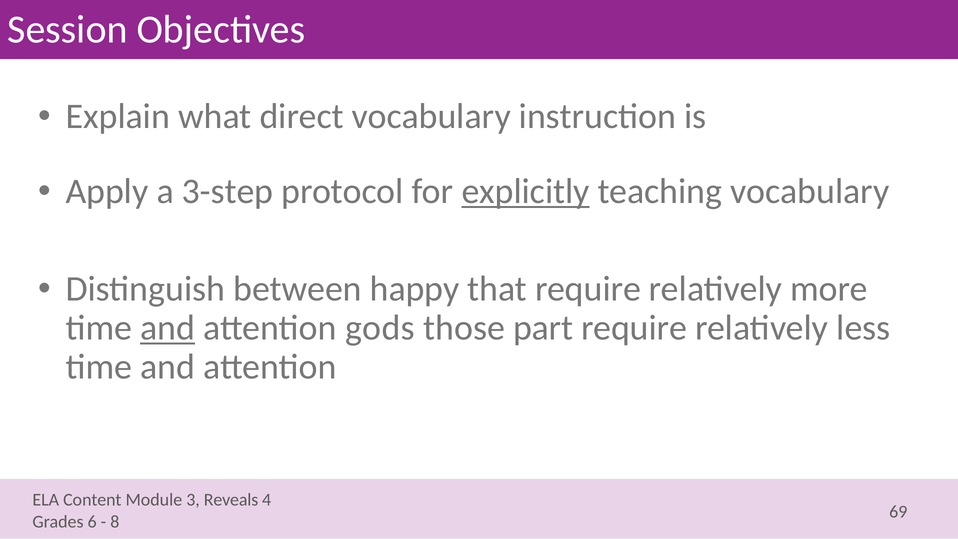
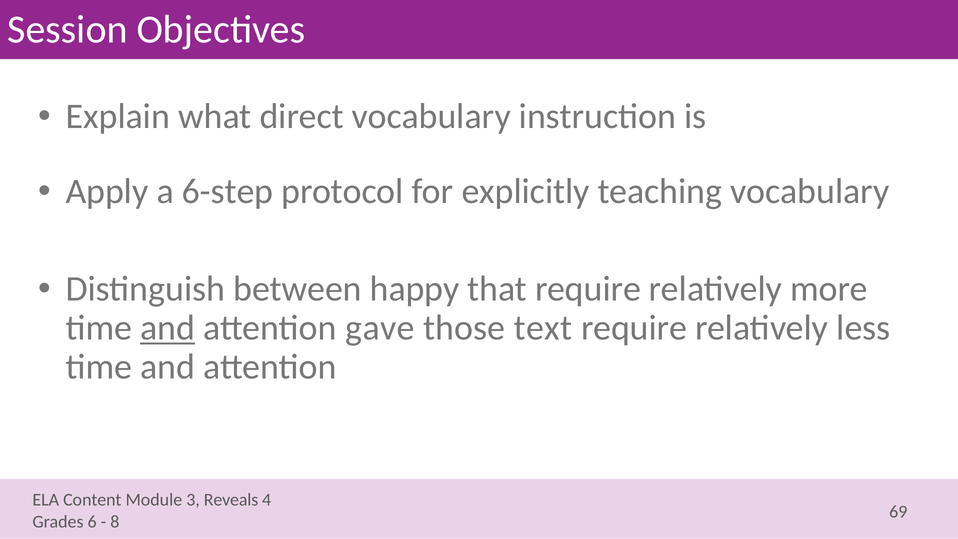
3-step: 3-step -> 6-step (228, 191)
explicitly underline: present -> none (526, 191)
gods: gods -> gave (380, 328)
part: part -> text (543, 328)
